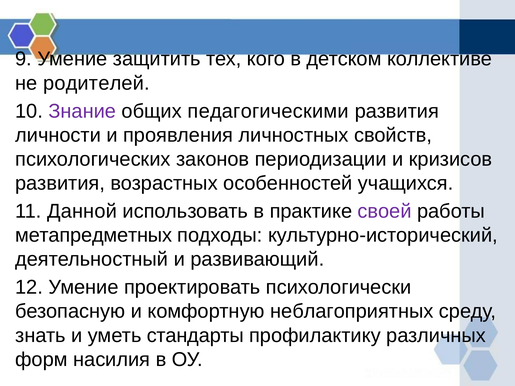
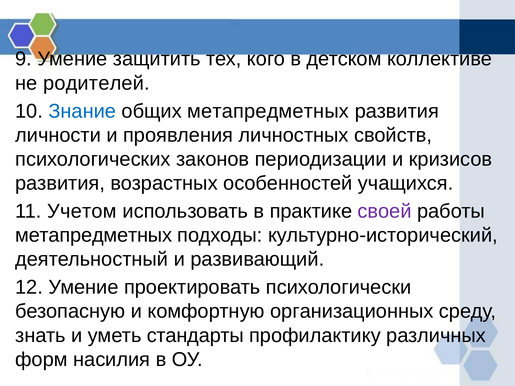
Знание colour: purple -> blue (82, 111)
общих педагогическими: педагогическими -> метапредметных (268, 111)
Данной: Данной -> Учетом (82, 211)
неблагоприятных: неблагоприятных -> организационных (352, 312)
